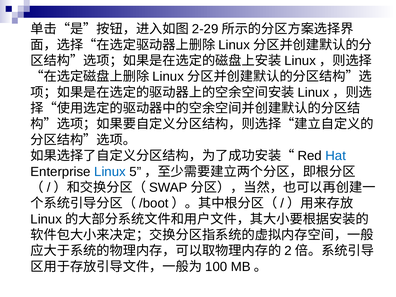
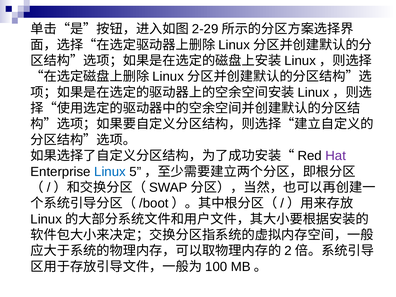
Hat colour: blue -> purple (336, 156)
